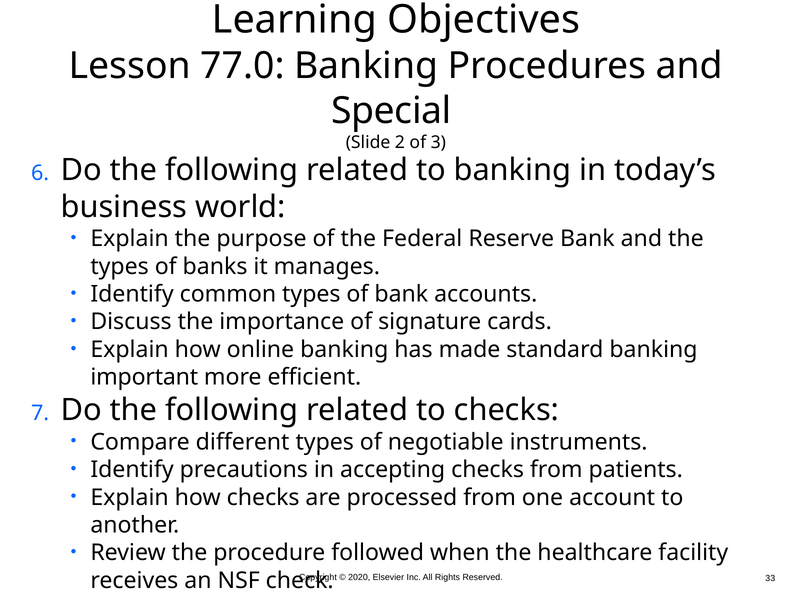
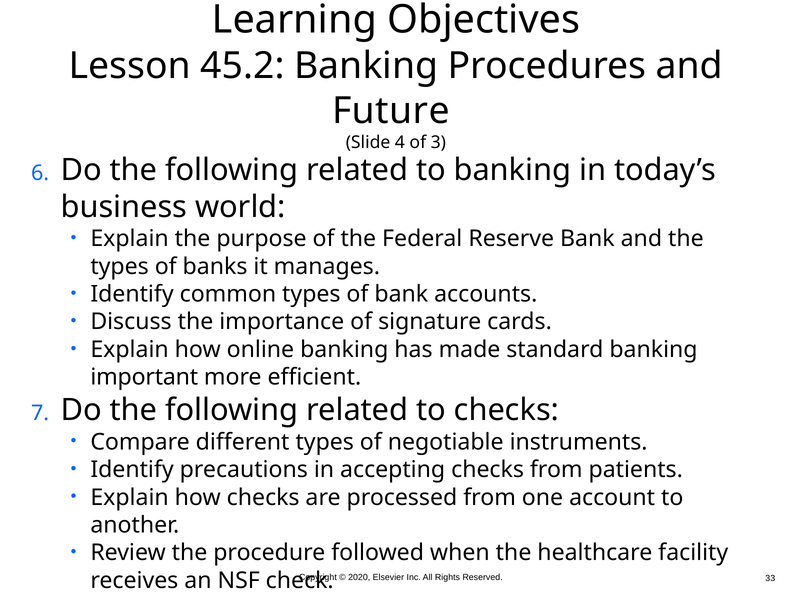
77.0: 77.0 -> 45.2 (242, 66)
Special: Special -> Future (391, 111)
2: 2 -> 4 (400, 142)
